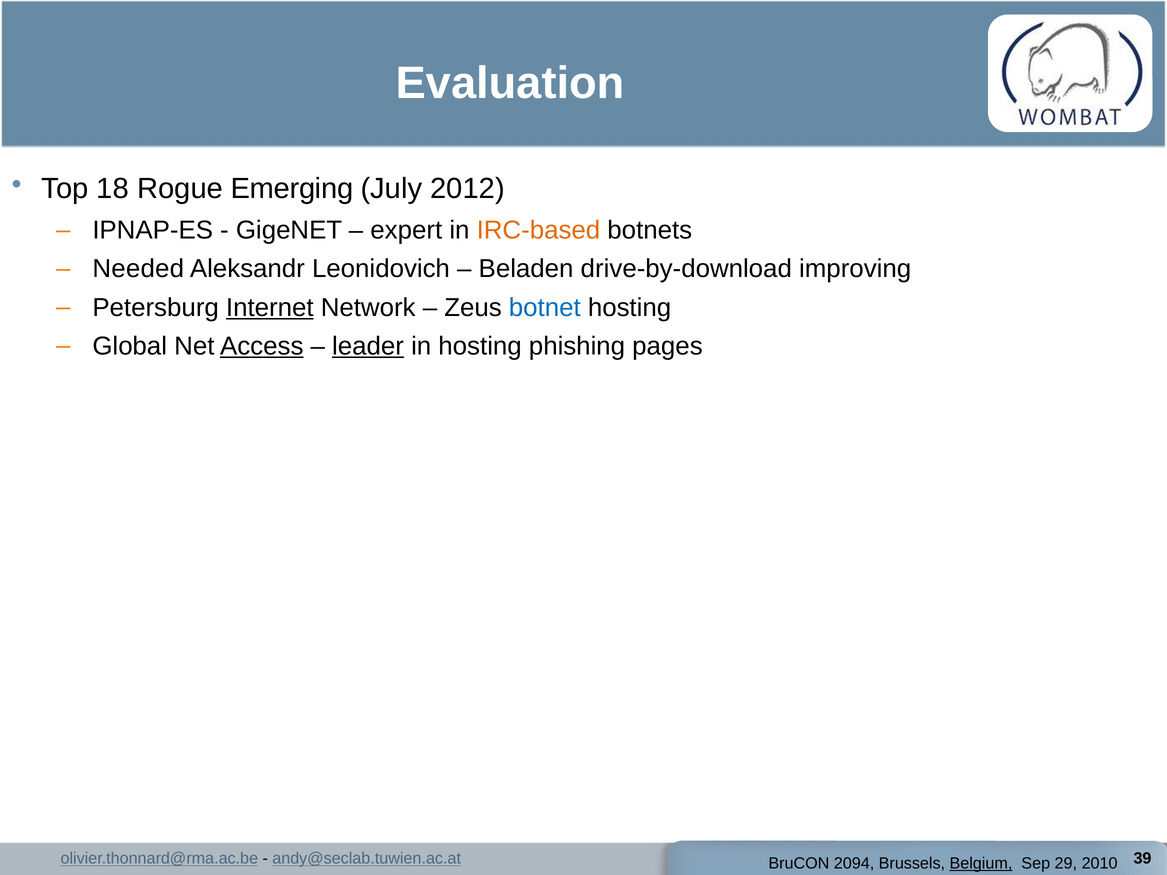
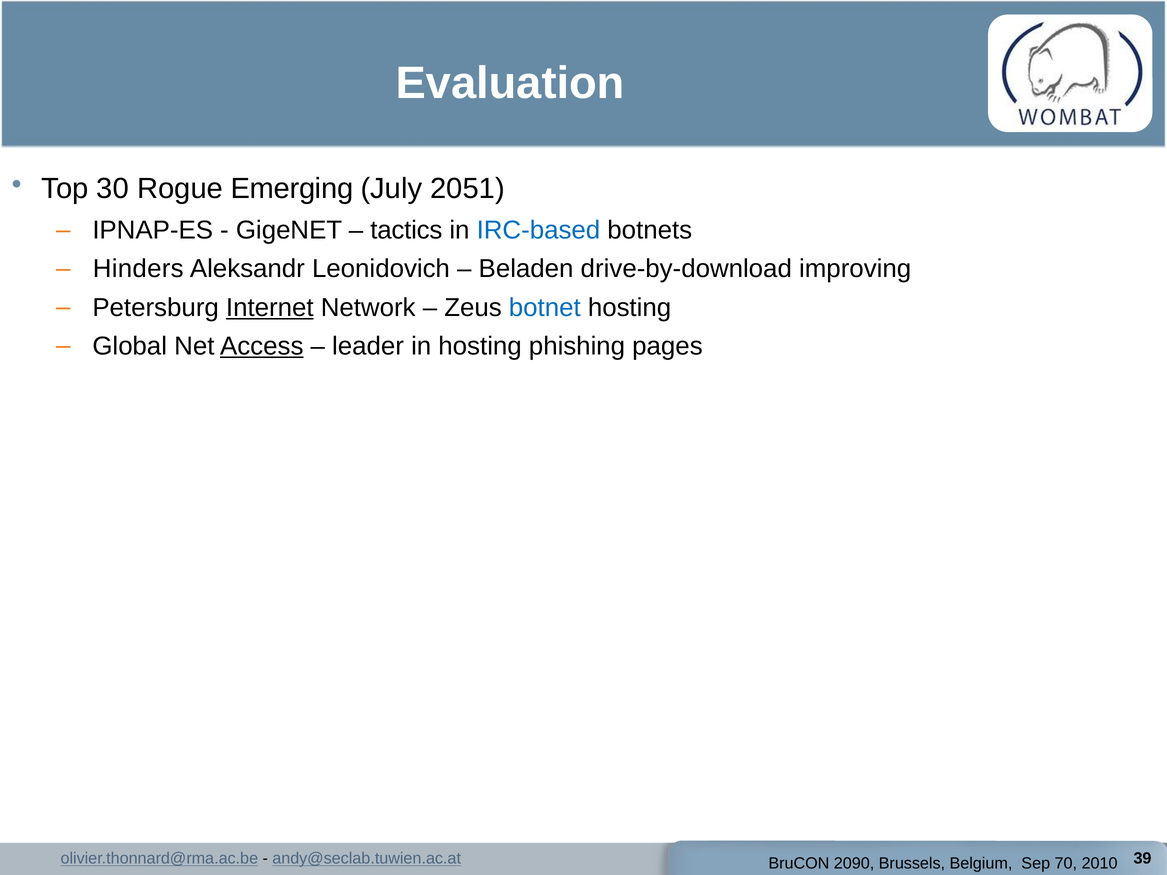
18: 18 -> 30 (113, 189)
2012: 2012 -> 2051 (467, 189)
expert: expert -> tactics (406, 230)
IRC-based colour: orange -> blue (538, 230)
Needed: Needed -> Hinders (138, 269)
leader underline: present -> none (368, 346)
2094: 2094 -> 2090 (854, 864)
Belgium underline: present -> none (981, 864)
29: 29 -> 70 (1066, 864)
